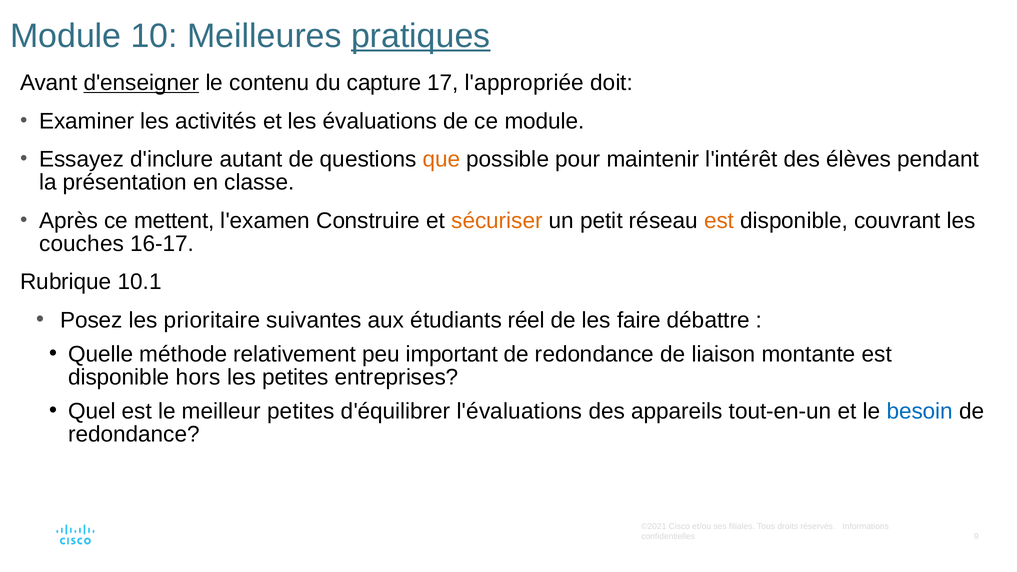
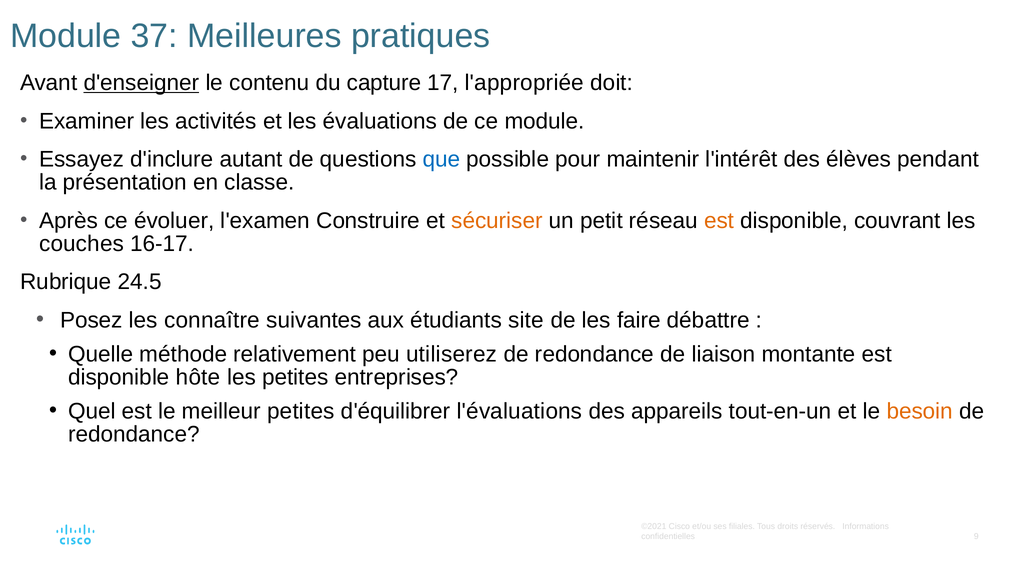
10: 10 -> 37 (154, 36)
pratiques underline: present -> none (421, 36)
que colour: orange -> blue (441, 159)
mettent: mettent -> évoluer (174, 221)
10.1: 10.1 -> 24.5 (140, 282)
prioritaire: prioritaire -> connaître (212, 320)
réel: réel -> site (526, 320)
important: important -> utiliserez (452, 354)
hors: hors -> hôte (198, 377)
besoin colour: blue -> orange (920, 411)
